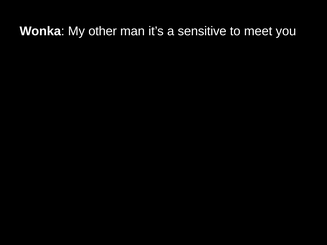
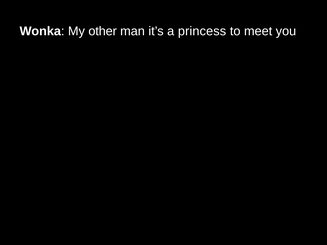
sensitive: sensitive -> princess (202, 31)
